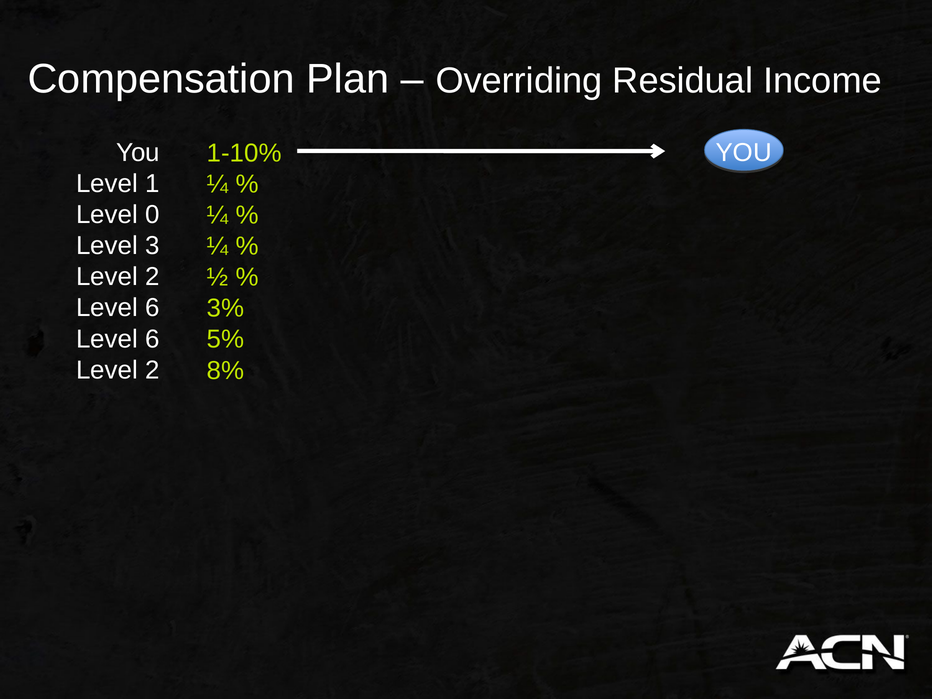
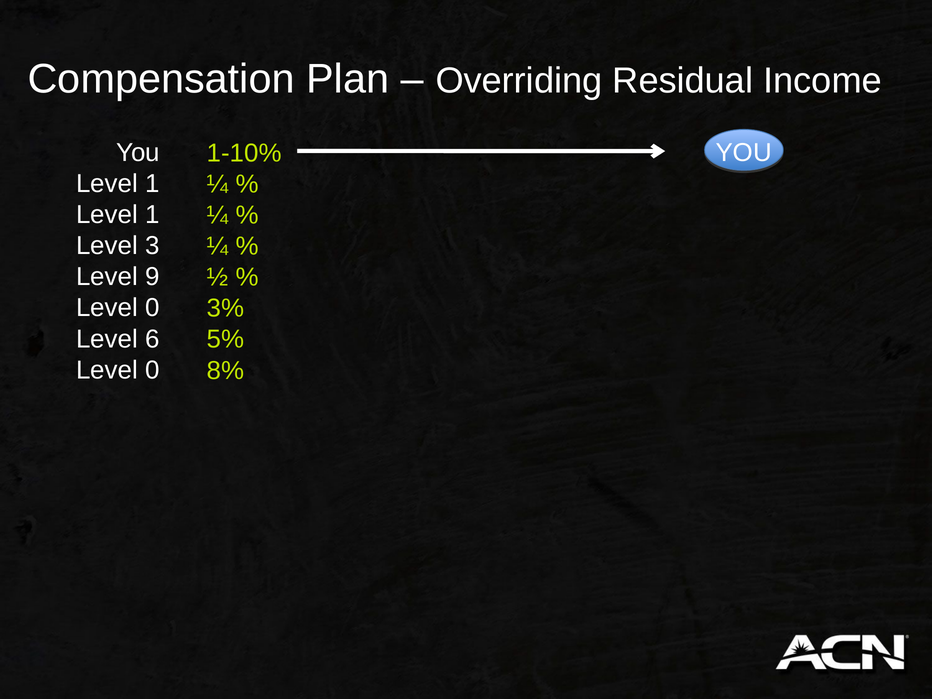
0: 0 -> 1 (152, 215)
2: 2 -> 9 (152, 277)
6: 6 -> 0 (152, 308)
2: 2 -> 0 (152, 370)
